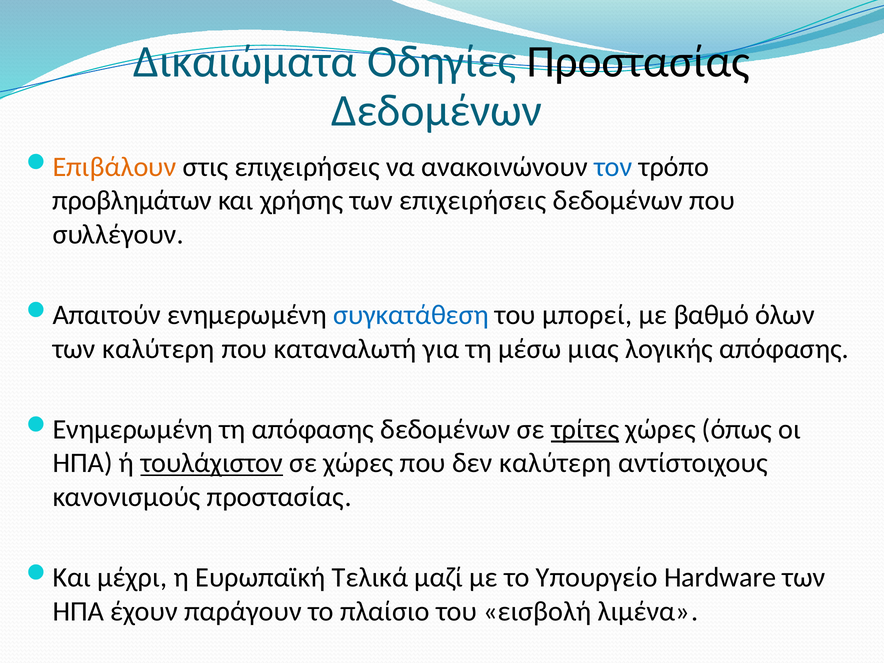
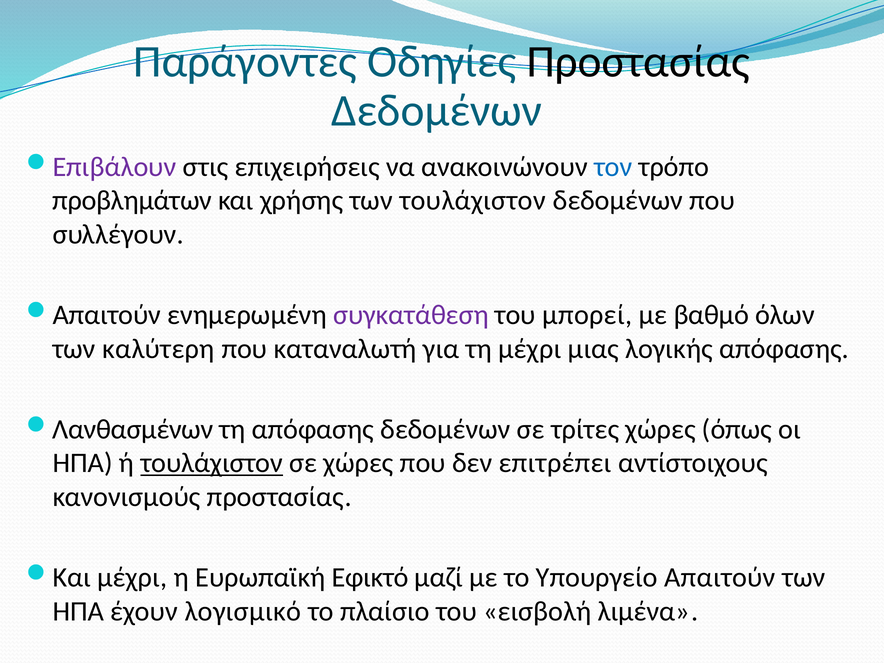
Δικαιώματα: Δικαιώματα -> Παράγοντες (245, 62)
Επιβάλουν colour: orange -> purple (114, 167)
των επιχειρήσεις: επιχειρήσεις -> τουλάχιστον (473, 201)
συγκατάθεση colour: blue -> purple (411, 315)
τη μέσω: μέσω -> μέχρι (530, 349)
Ενημερωμένη: Ενημερωμένη -> Λανθασμένων (133, 429)
τρίτες underline: present -> none (585, 429)
δεν καλύτερη: καλύτερη -> επιτρέπει (555, 463)
Τελικά: Τελικά -> Εφικτό (370, 578)
Υπουργείο Hardware: Hardware -> Απαιτούν (720, 578)
παράγουν: παράγουν -> λογισμικό (243, 611)
